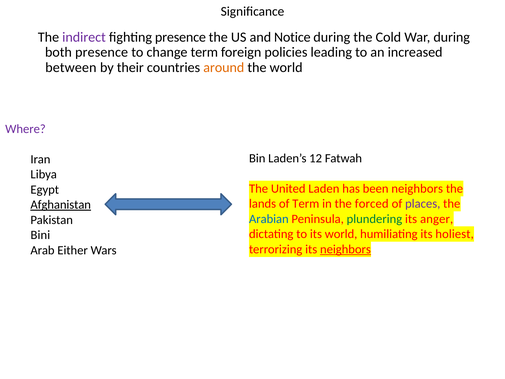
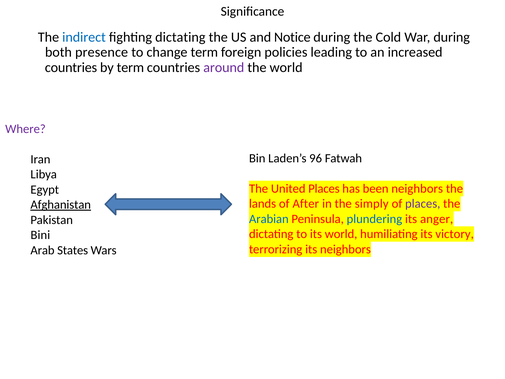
indirect colour: purple -> blue (84, 37)
fighting presence: presence -> dictating (180, 37)
between: between -> countries (71, 67)
by their: their -> term (130, 67)
around colour: orange -> purple (224, 67)
12: 12 -> 96 (316, 158)
United Laden: Laden -> Places (324, 189)
of Term: Term -> After (306, 204)
forced: forced -> simply (372, 204)
plundering colour: green -> blue (374, 219)
holiest: holiest -> victory (455, 234)
neighbors underline: present -> none (345, 249)
Either: Either -> States (73, 250)
